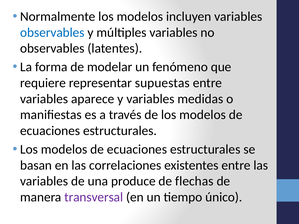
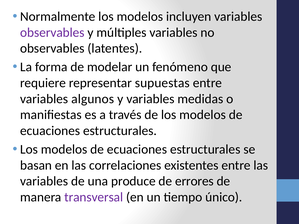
observables colour: blue -> purple (52, 33)
aparece: aparece -> algunos (93, 99)
flechas: flechas -> errores (194, 181)
